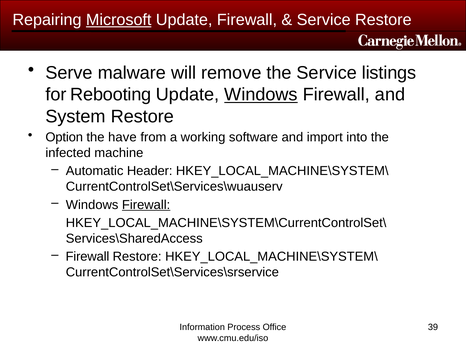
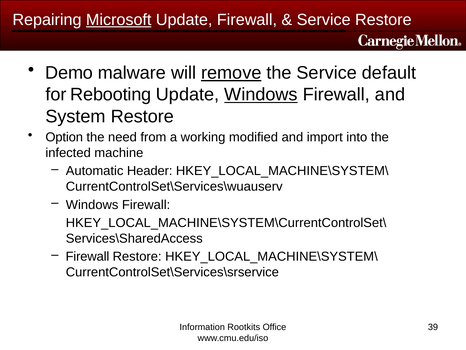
Serve: Serve -> Demo (69, 73)
remove underline: none -> present (231, 73)
listings: listings -> default (389, 73)
have: have -> need (122, 137)
software: software -> modified (253, 137)
Firewall underline: present -> none (146, 204)
Process: Process -> Rootkits (244, 327)
